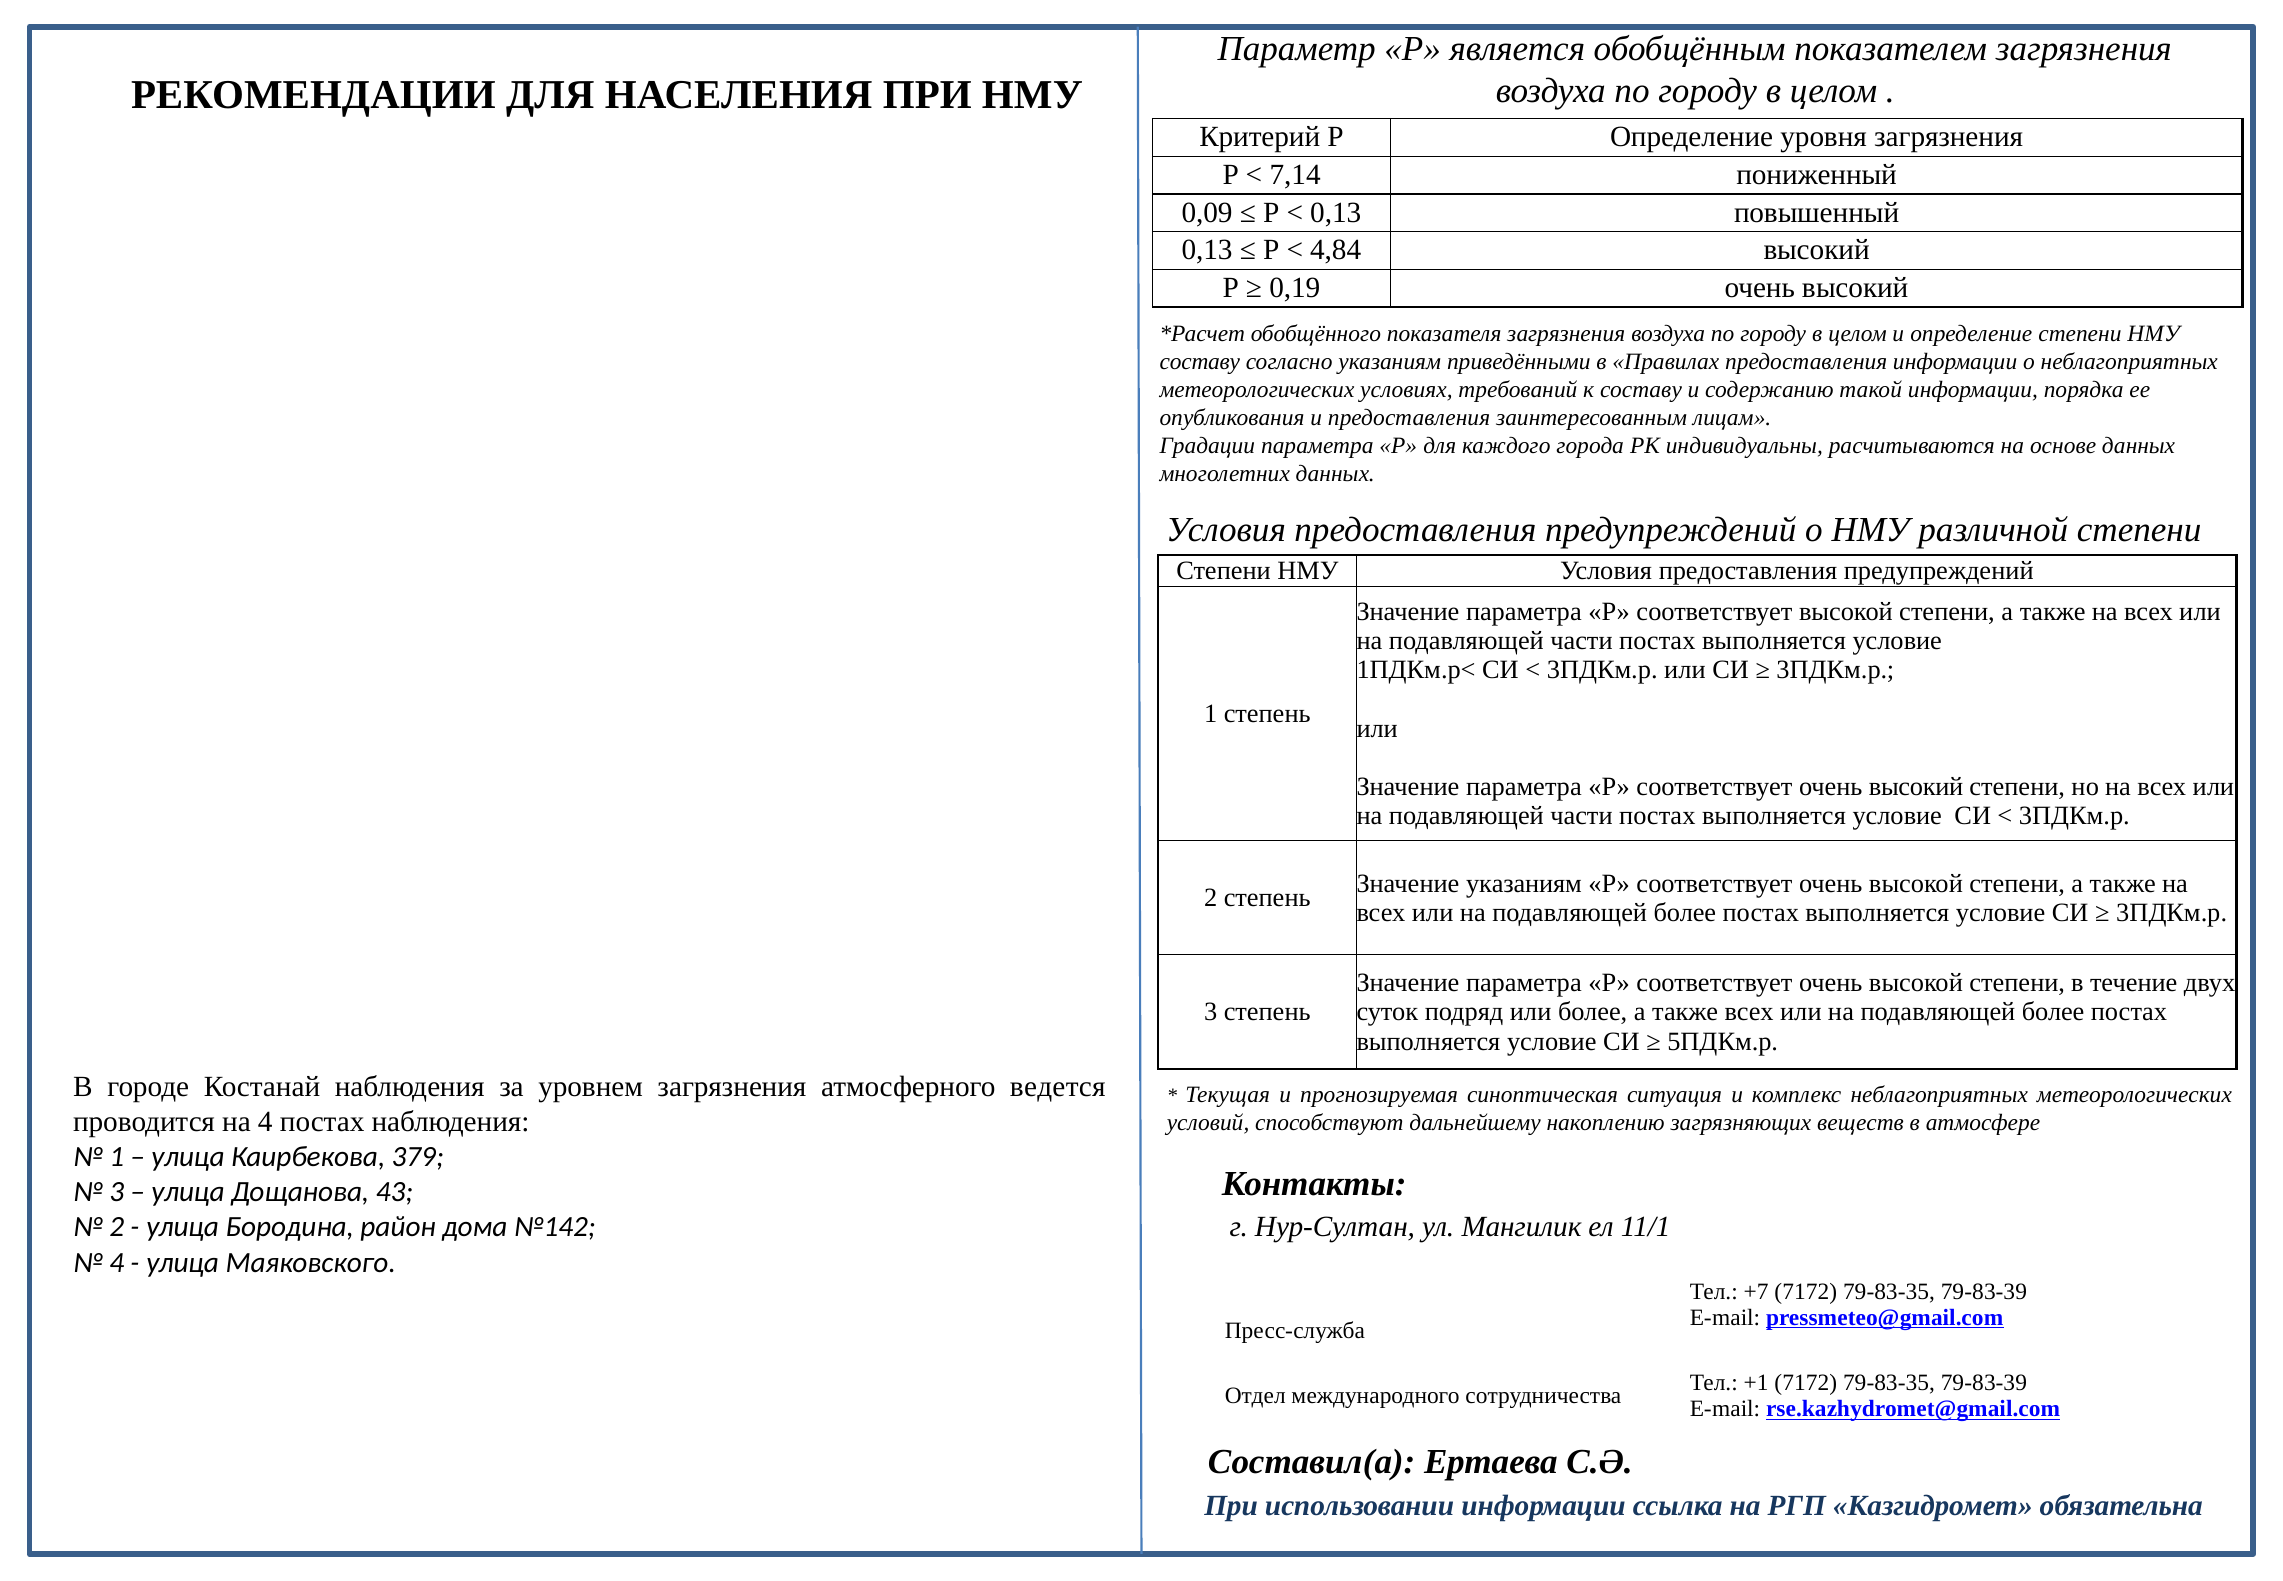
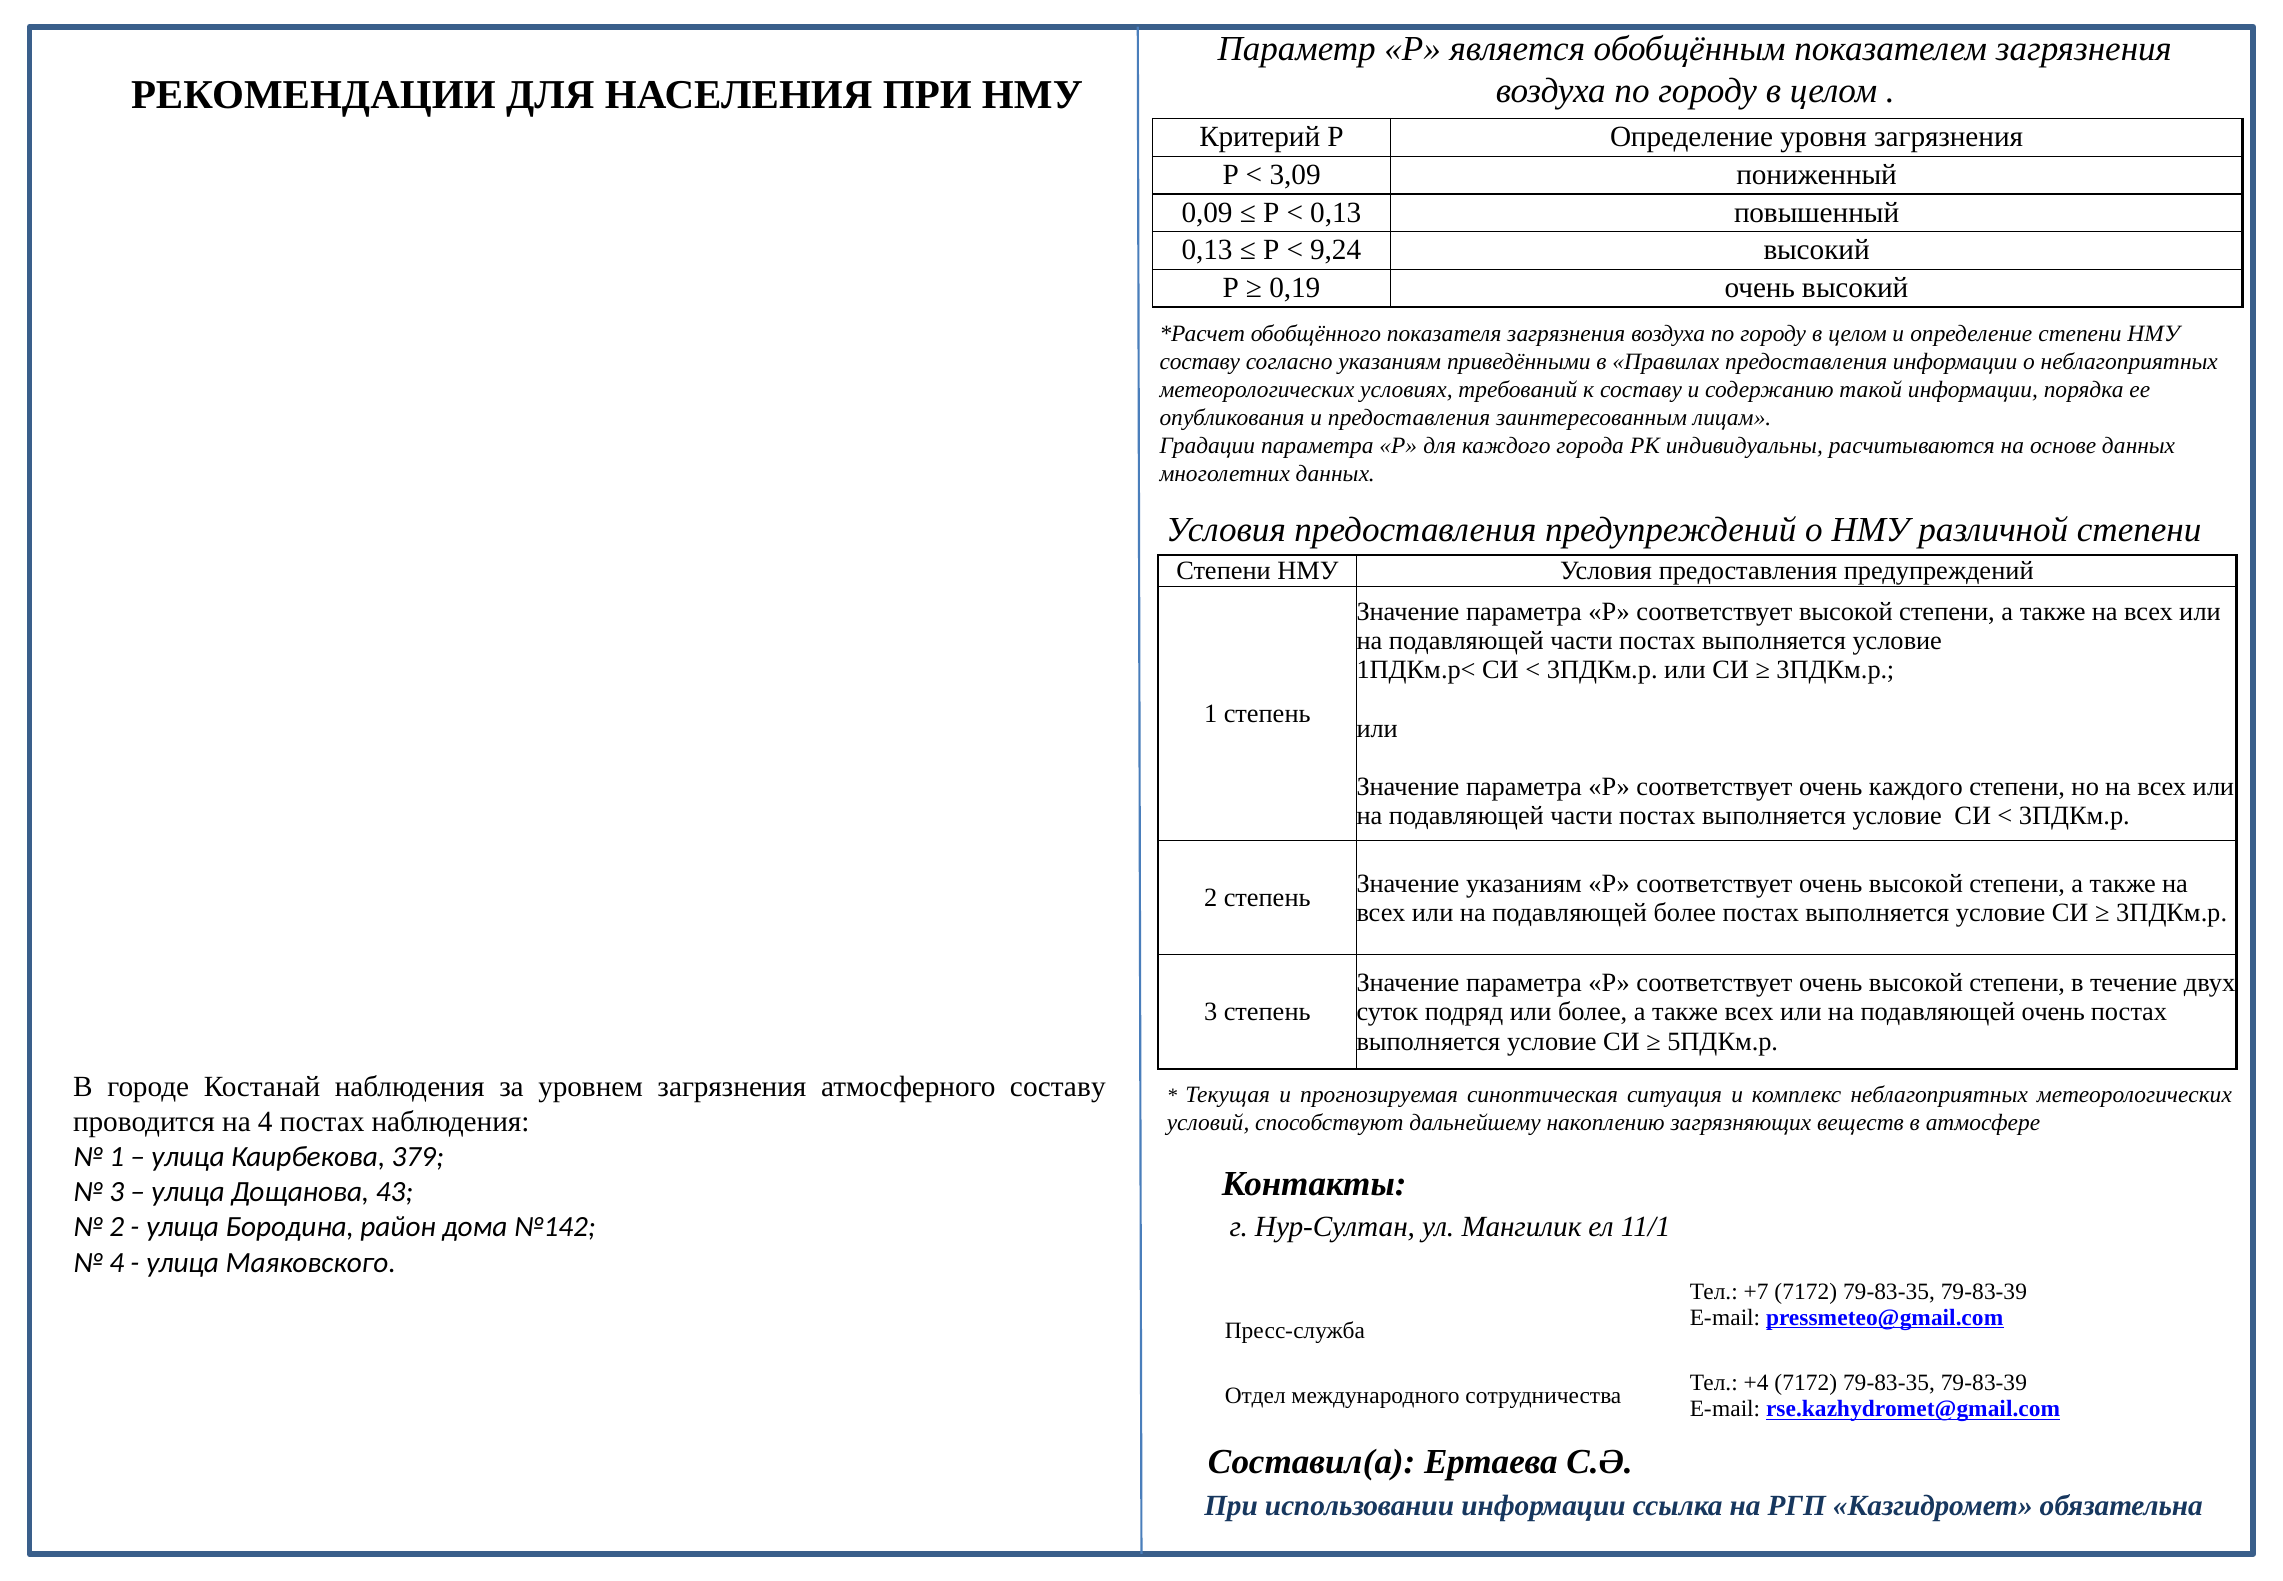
7,14: 7,14 -> 3,09 (1295, 175)
4,84: 4,84 -> 9,24 (1336, 250)
соответствует очень высокий: высокий -> каждого (1916, 787)
более: более -> очень (2053, 1012)
атмосферного ведется: ведется -> составу (1058, 1086)
+1: +1 -> +4 (1756, 1382)
